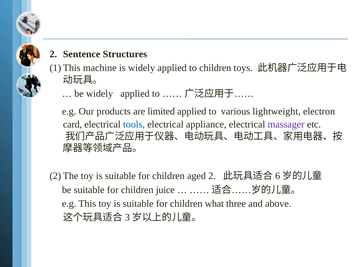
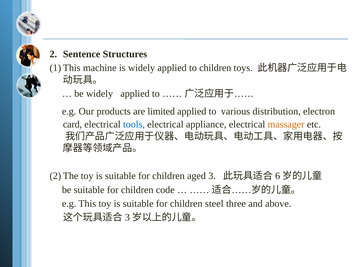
lightweight: lightweight -> distribution (277, 111)
massager colour: purple -> orange (286, 124)
aged 2: 2 -> 3 (212, 176)
juice: juice -> code (165, 190)
what: what -> steel (214, 204)
